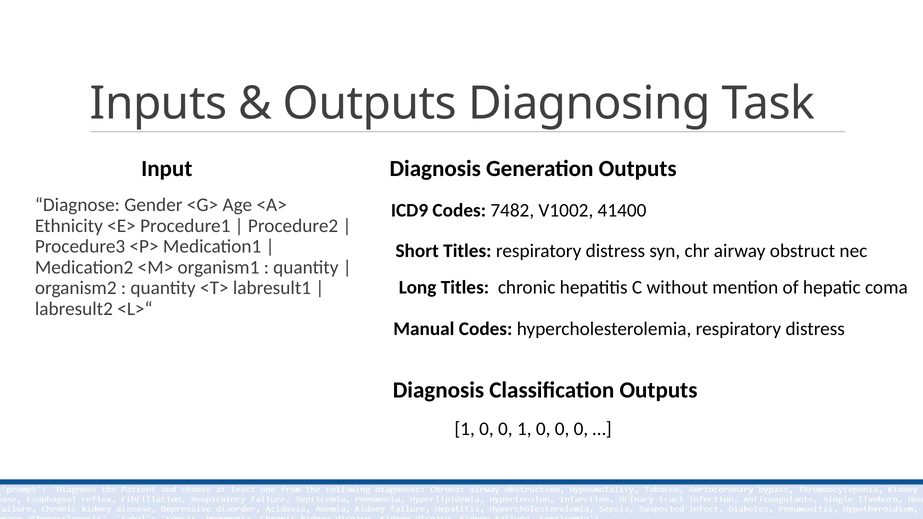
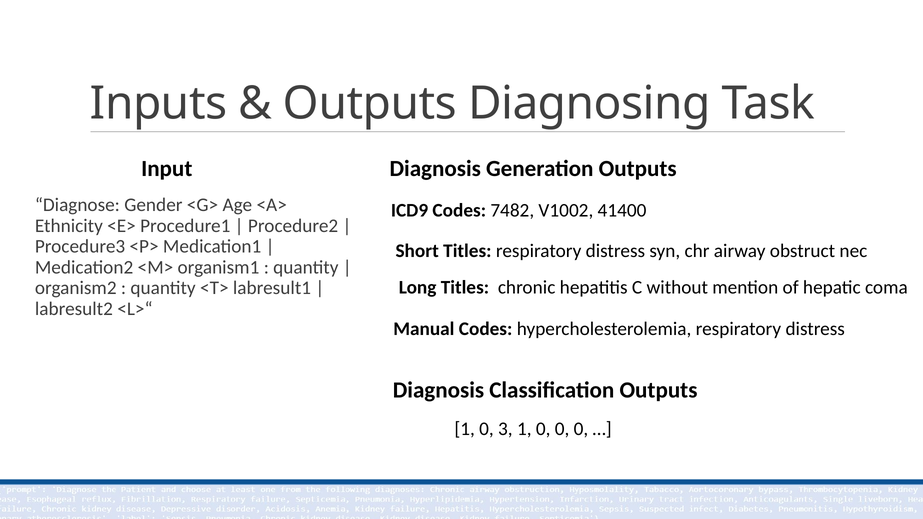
0: 0 -> 3 (505, 429)
